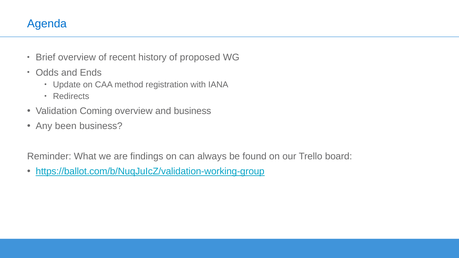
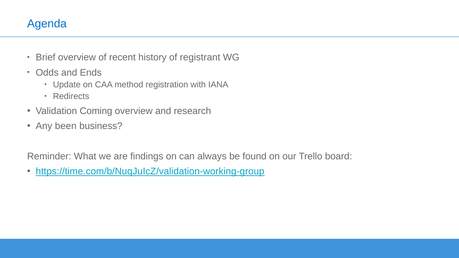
proposed: proposed -> registrant (200, 58)
and business: business -> research (192, 111)
https://ballot.com/b/NuqJuIcZ/validation-working-group: https://ballot.com/b/NuqJuIcZ/validation-working-group -> https://time.com/b/NuqJuIcZ/validation-working-group (150, 172)
